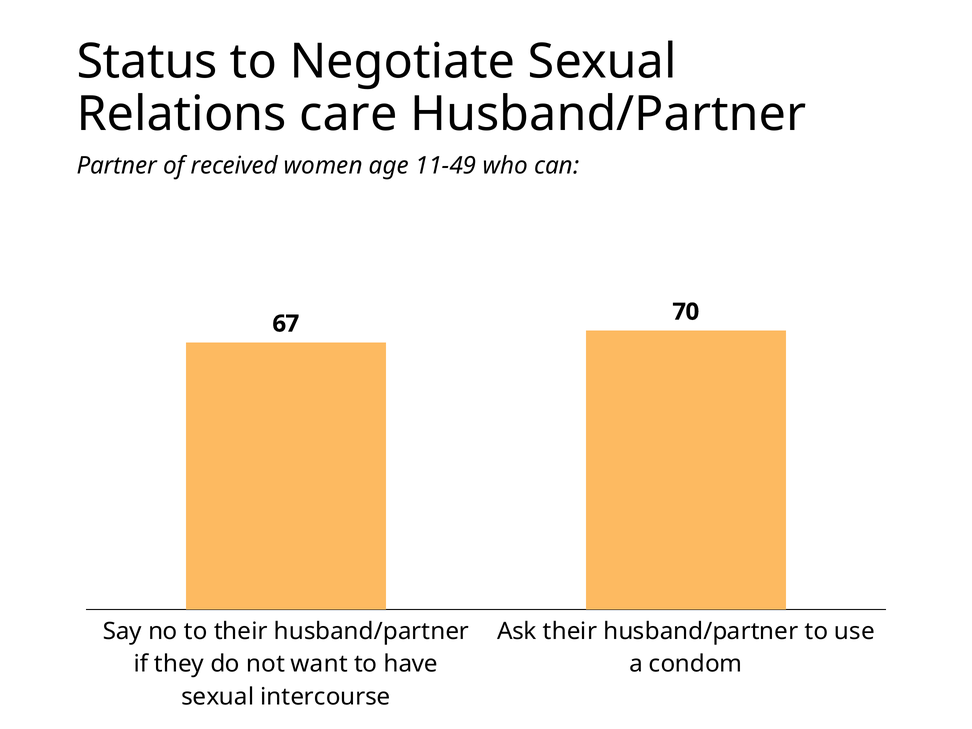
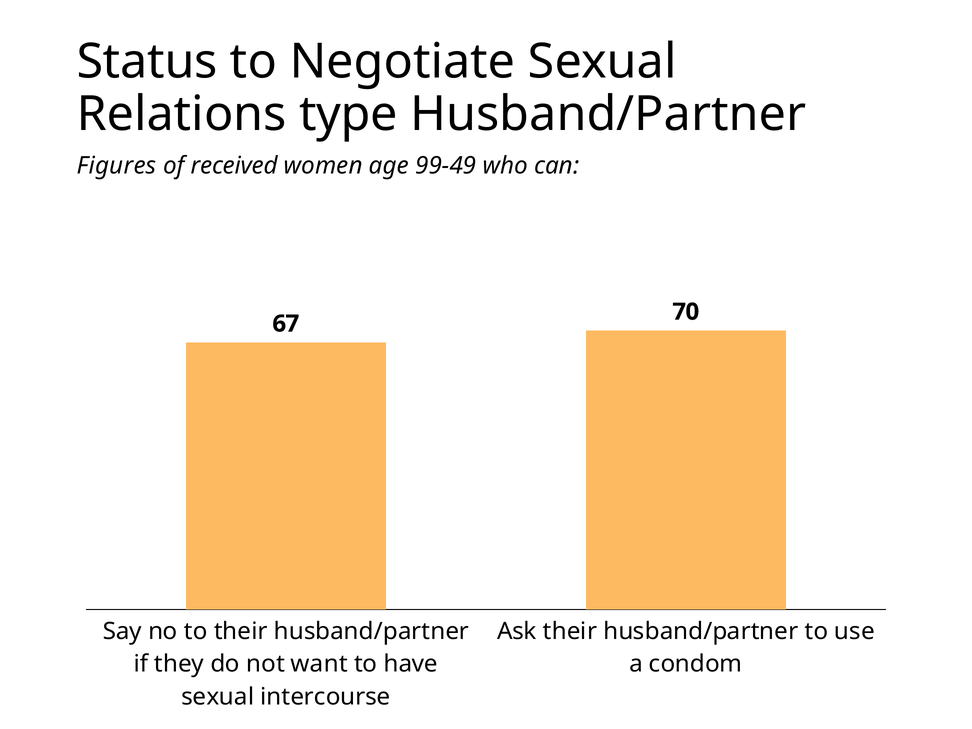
care: care -> type (349, 114)
Partner: Partner -> Figures (117, 166)
11-49: 11-49 -> 99-49 (446, 166)
